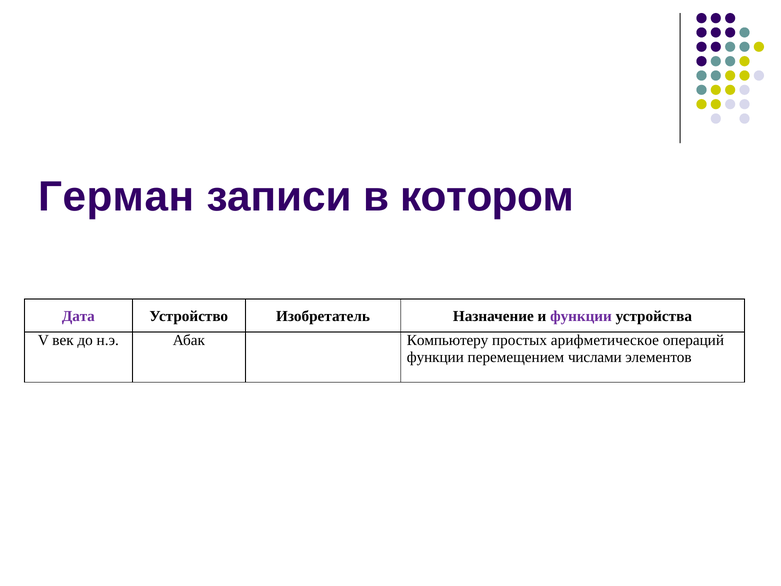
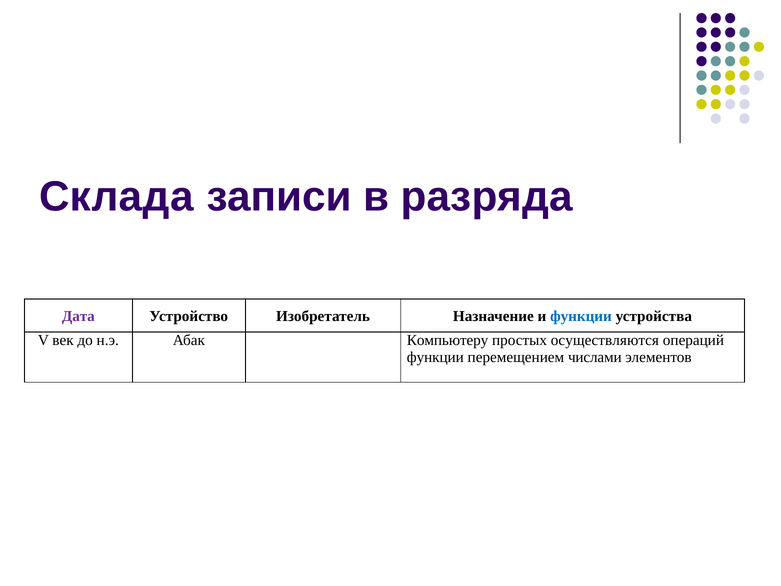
Герман: Герман -> Склада (116, 197)
котором: котором -> разряда (487, 197)
функции colour: purple -> blue (581, 316)
арифметическое: арифметическое -> осуществляются (605, 340)
